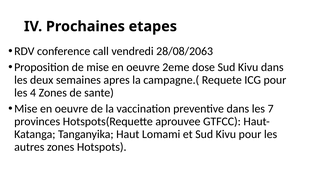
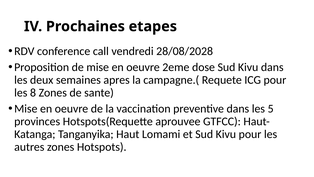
28/08/2063: 28/08/2063 -> 28/08/2028 (185, 51)
4: 4 -> 8 (33, 92)
7: 7 -> 5 (271, 108)
